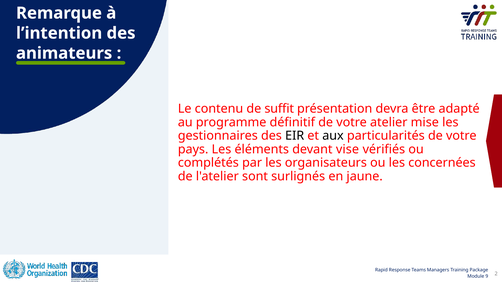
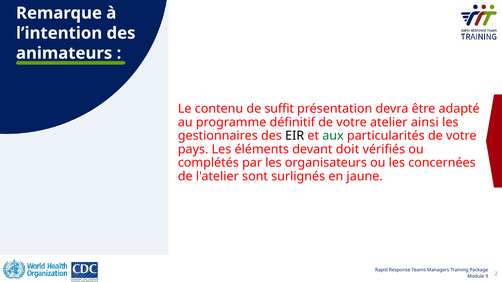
mise: mise -> ainsi (425, 122)
aux colour: black -> green (333, 136)
vise: vise -> doit (347, 149)
